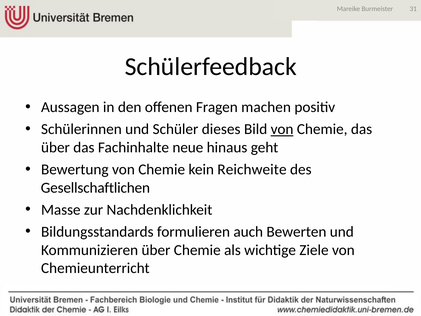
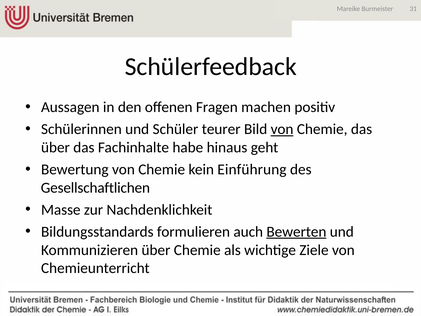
dieses: dieses -> teurer (221, 129)
neue: neue -> habe (188, 147)
Reichweite: Reichweite -> Einführung (252, 169)
Bewerten underline: none -> present (296, 232)
